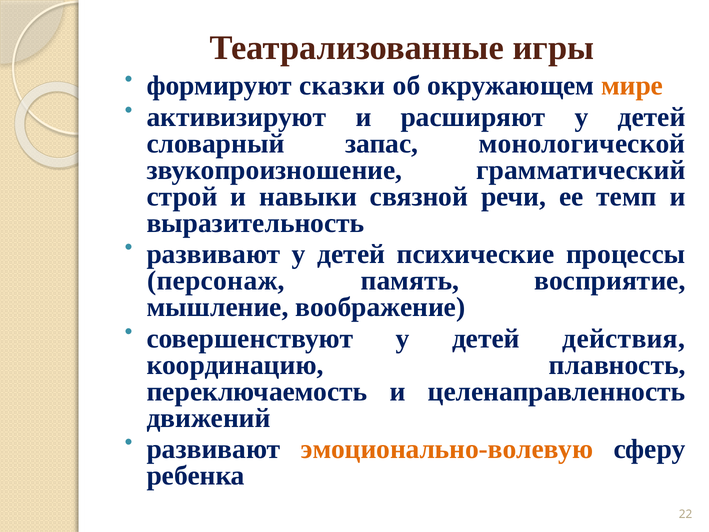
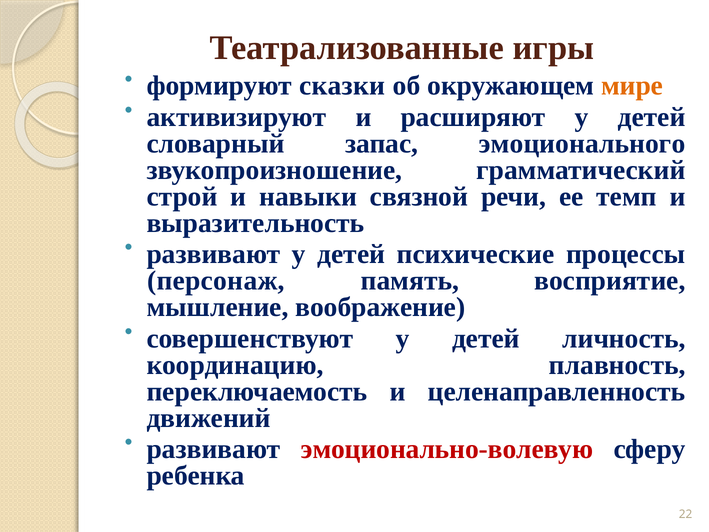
монологической: монологической -> эмоционального (582, 143)
действия: действия -> личность (624, 338)
эмоционально-волевую colour: orange -> red (447, 449)
